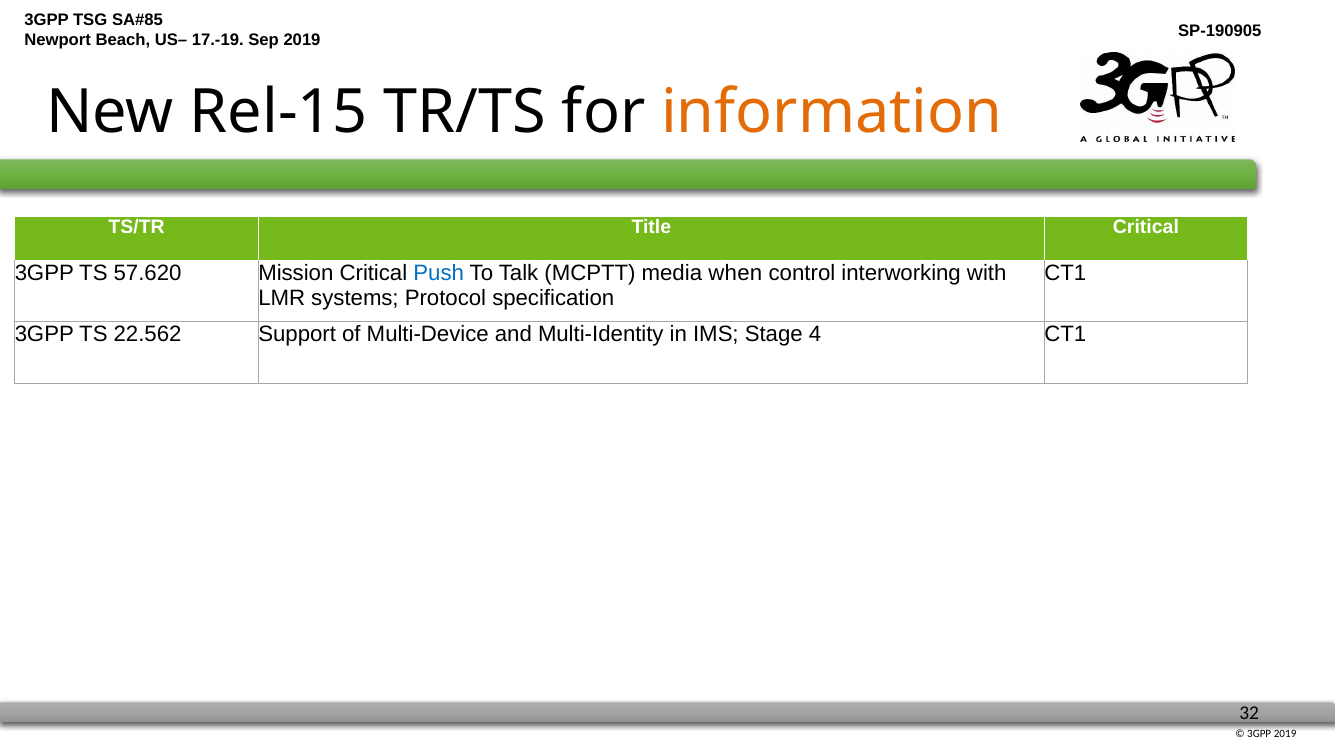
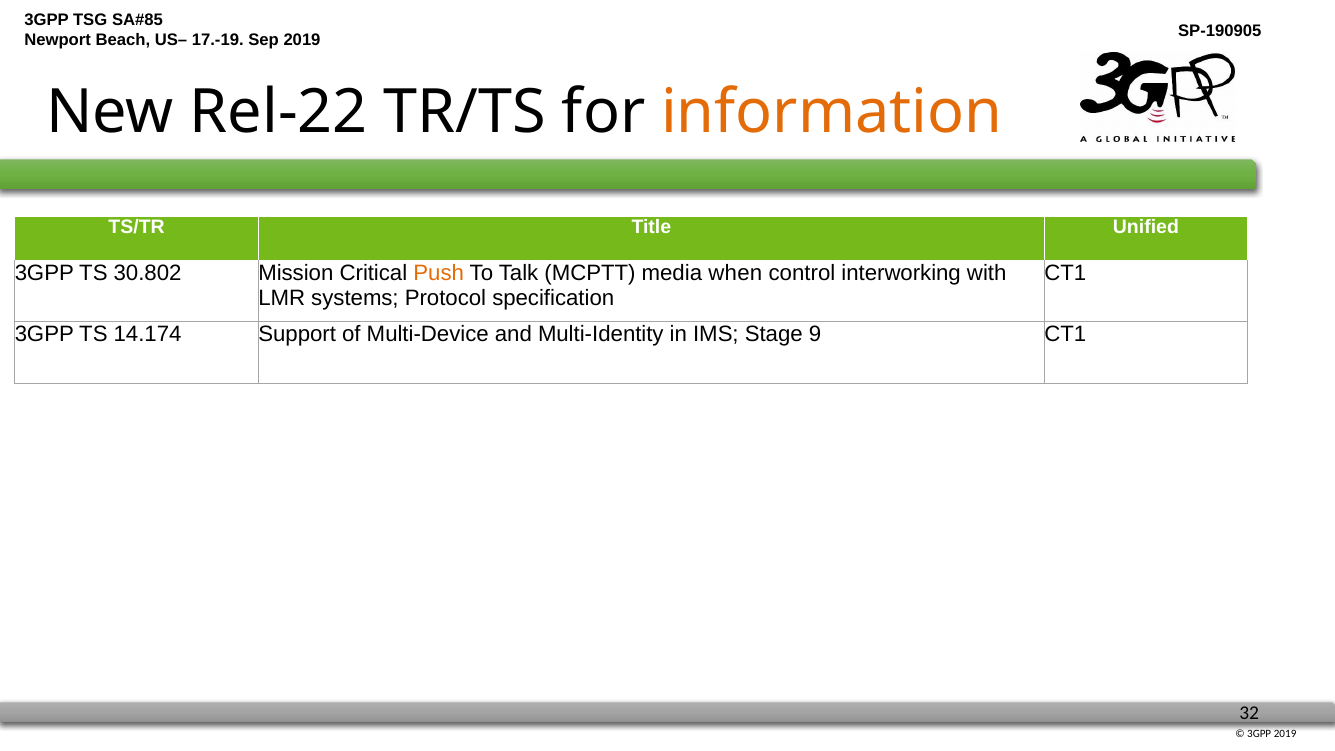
Rel-15: Rel-15 -> Rel-22 (279, 112)
Title Critical: Critical -> Unified (1146, 227)
57.620: 57.620 -> 30.802 (148, 273)
Push colour: blue -> orange (439, 273)
22.562: 22.562 -> 14.174 (148, 335)
4: 4 -> 9 (815, 335)
